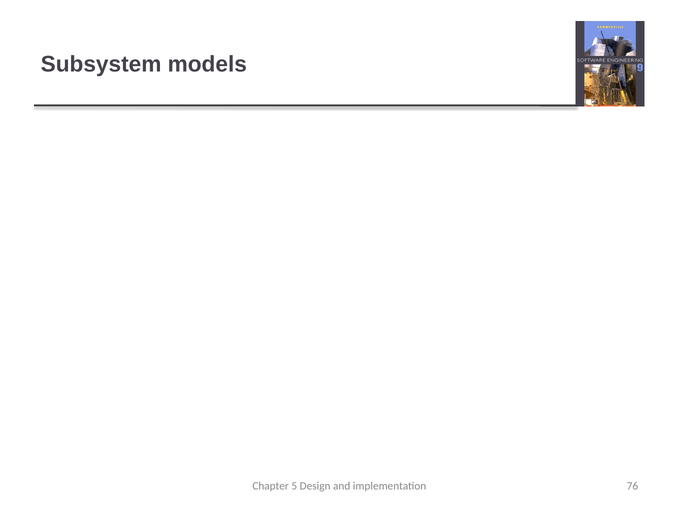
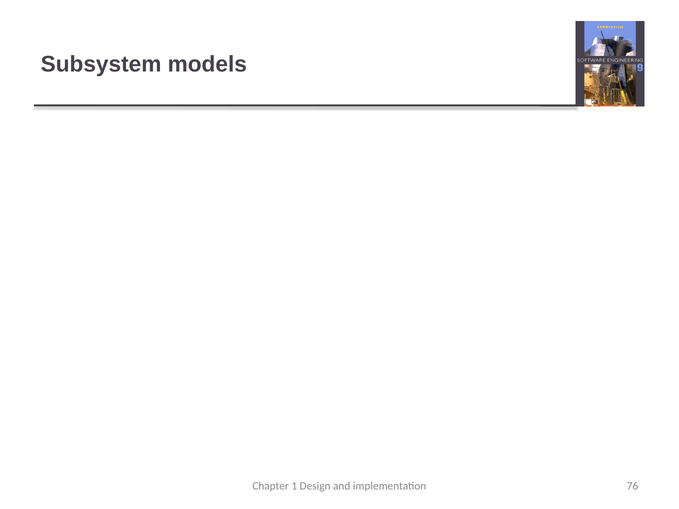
5: 5 -> 1 (294, 486)
